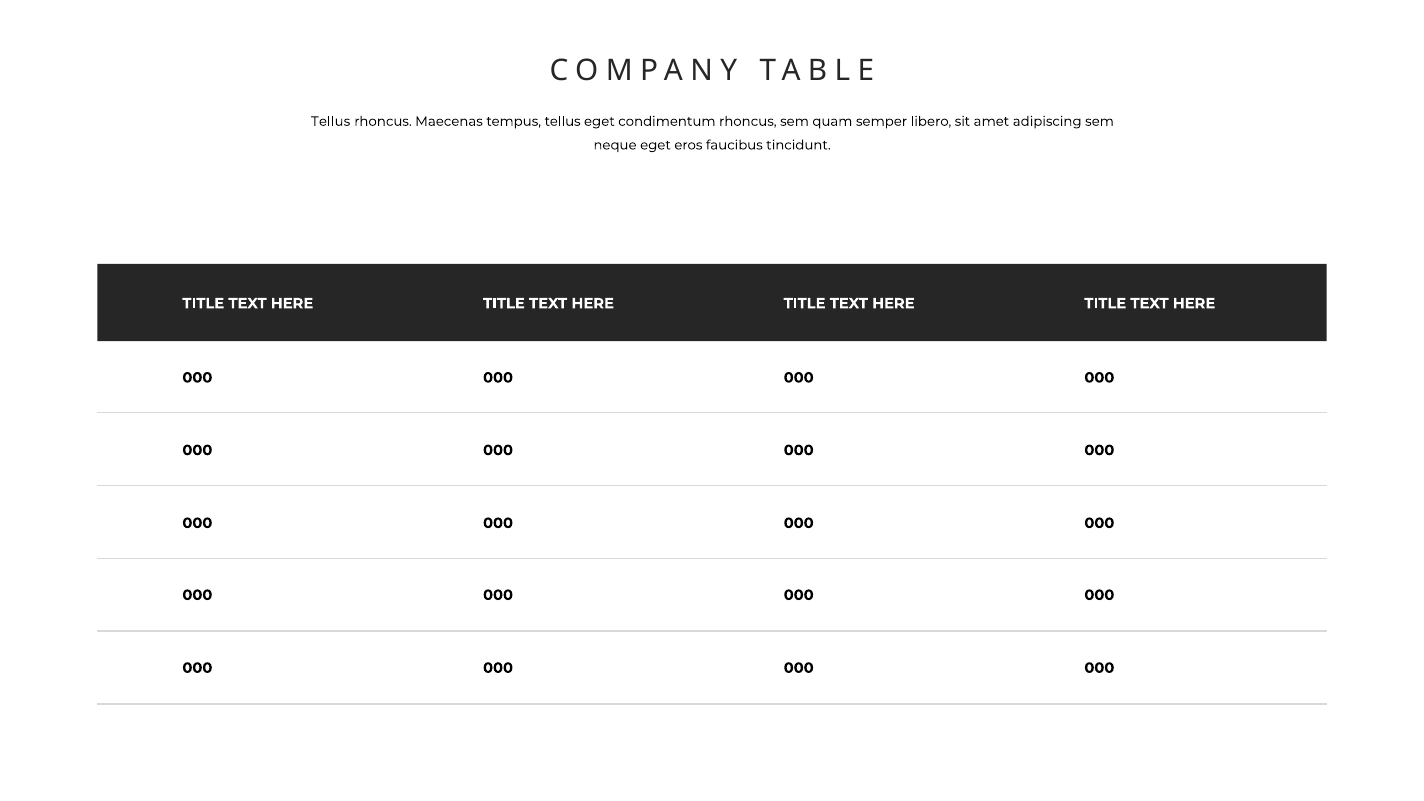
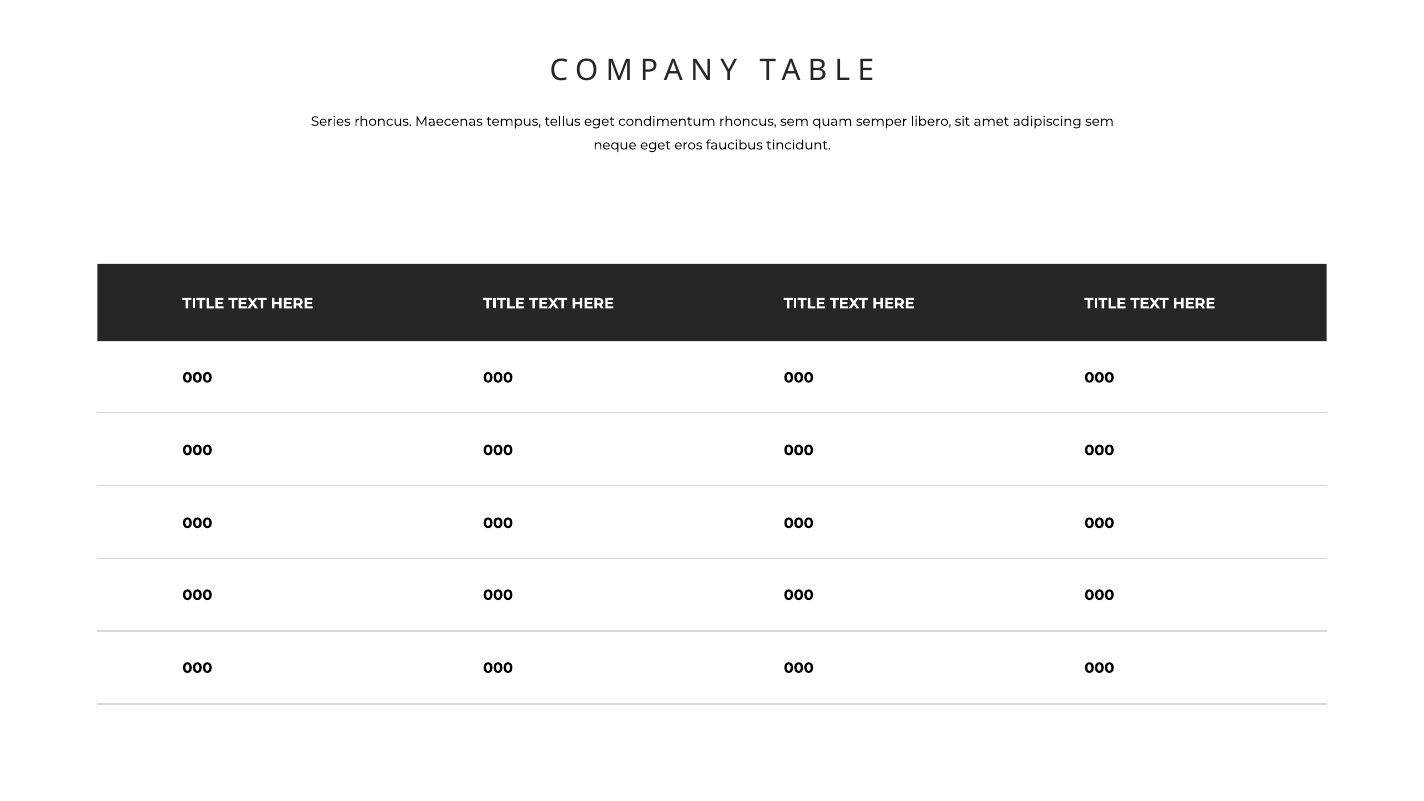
Tellus: Tellus -> Series (331, 121)
